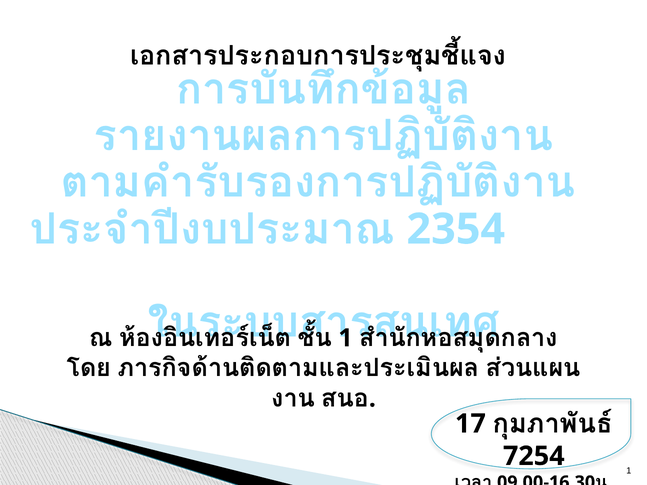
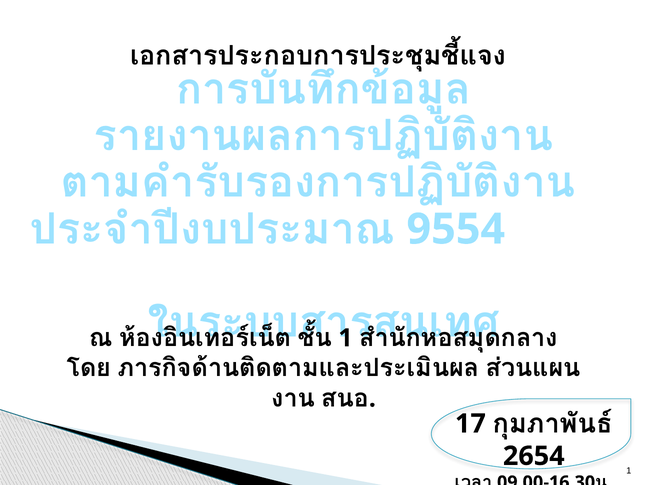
2354: 2354 -> 9554 (456, 229)
7254: 7254 -> 2654 (534, 456)
